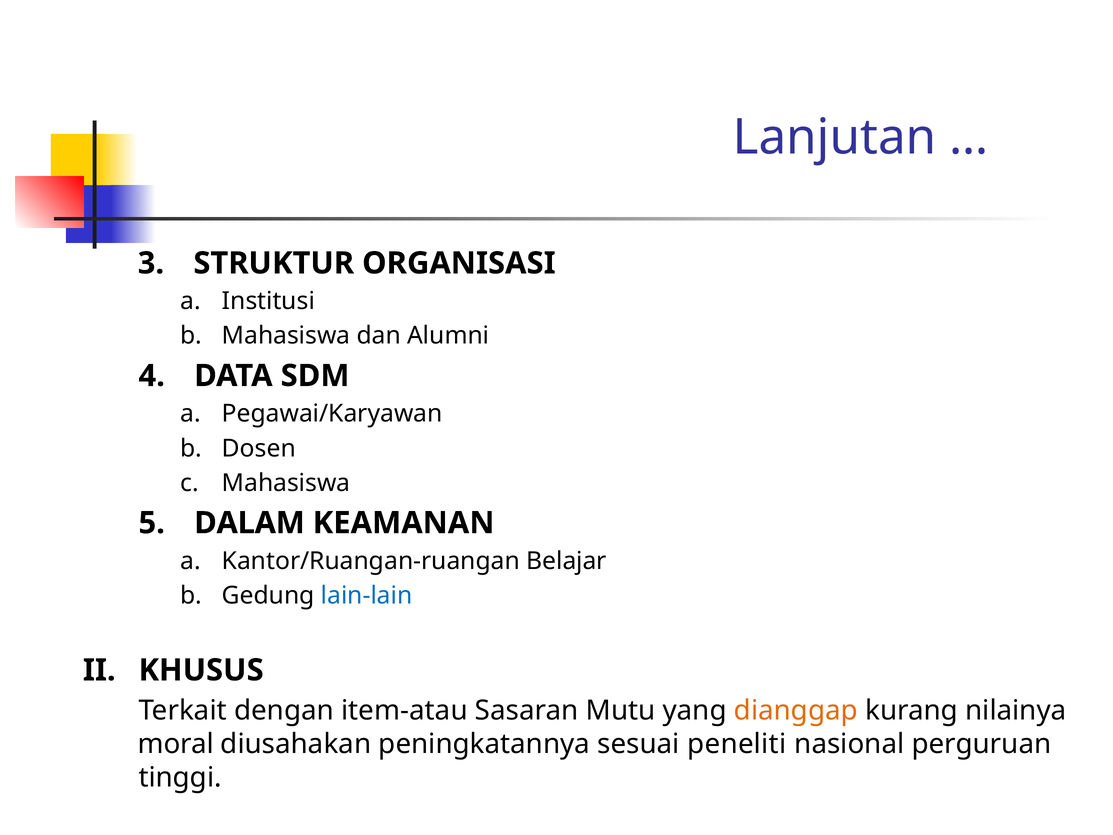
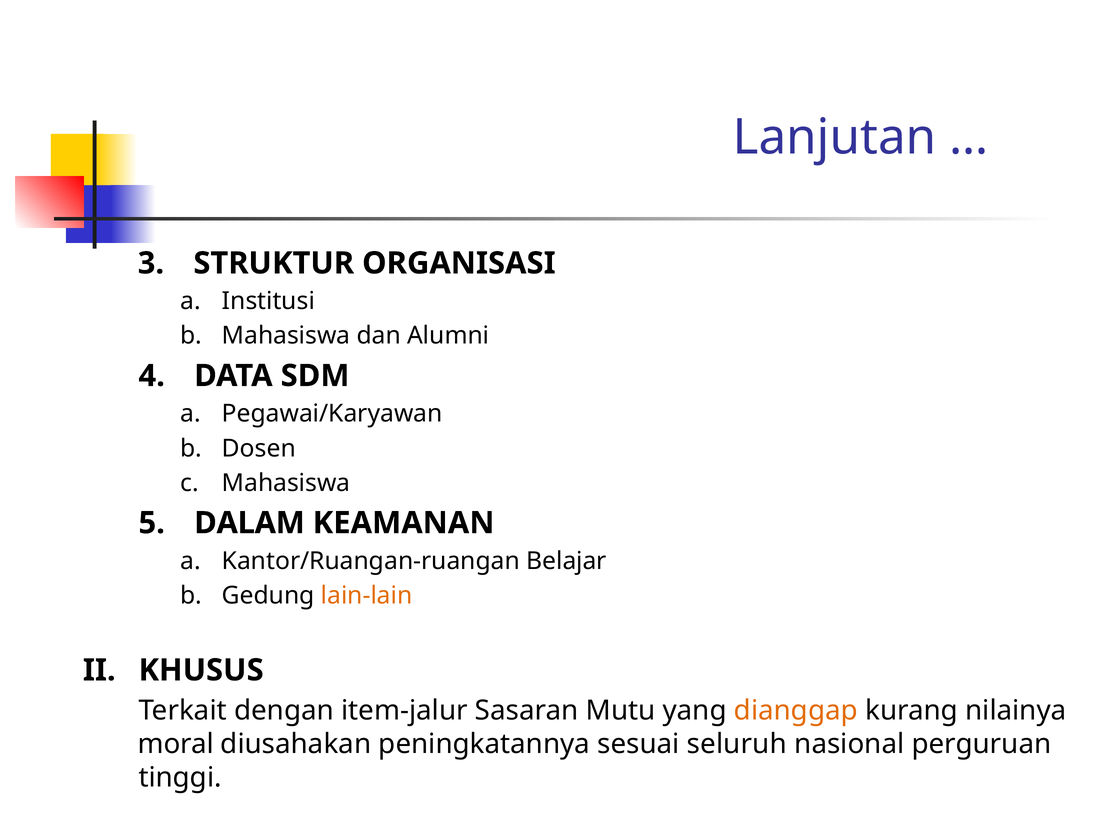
lain-lain colour: blue -> orange (367, 595)
item-atau: item-atau -> item-jalur (404, 711)
peneliti: peneliti -> seluruh (737, 744)
